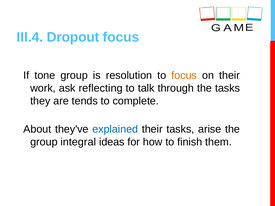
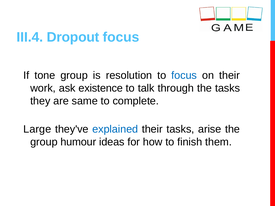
focus colour: orange -> blue (184, 75)
reflecting: reflecting -> existence (101, 88)
tends: tends -> same (85, 101)
About: About -> Large (37, 129)
integral: integral -> humour (78, 142)
